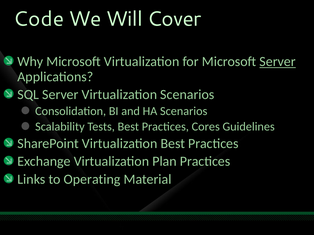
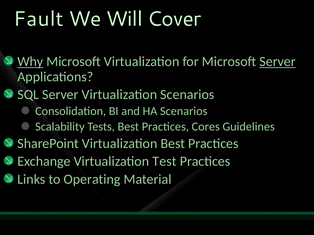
Code: Code -> Fault (39, 19)
Why underline: none -> present (30, 62)
Plan: Plan -> Test (164, 162)
